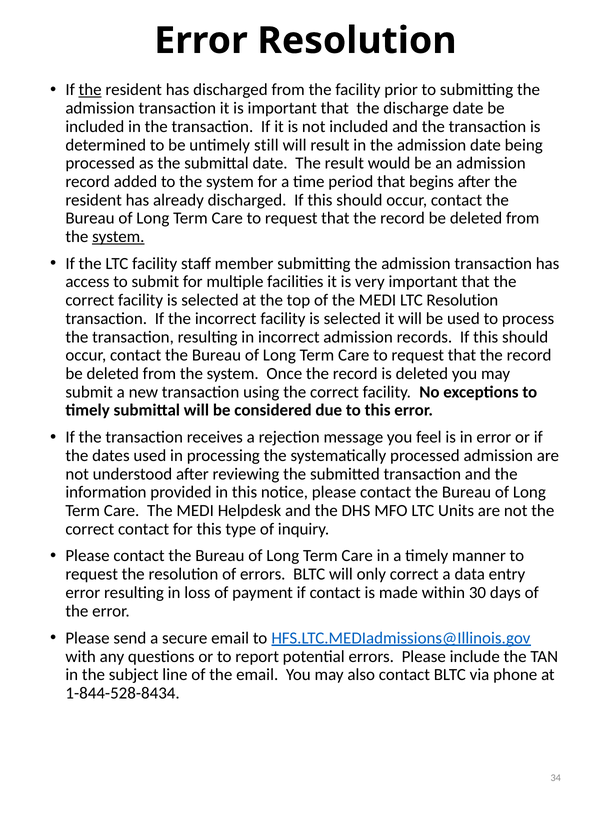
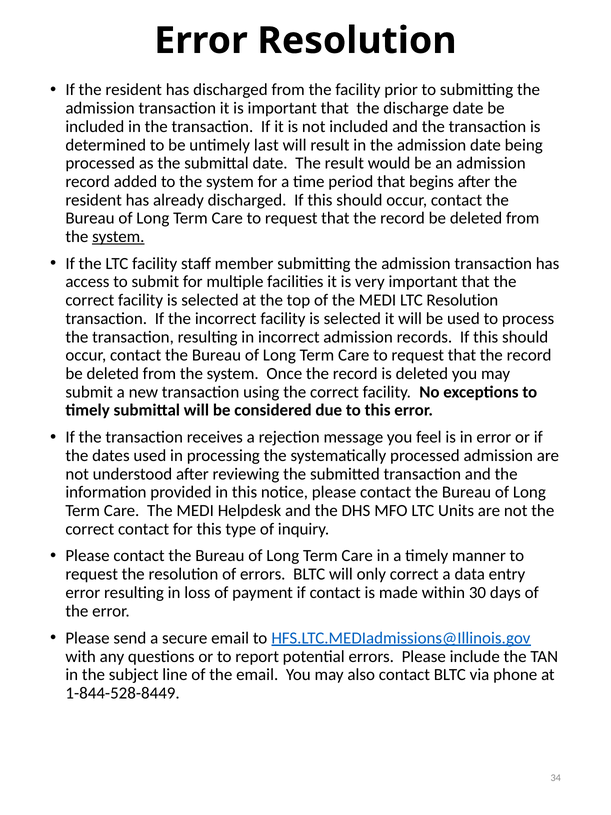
the underline: present -> none (90, 90)
still: still -> last (266, 145)
1-844-528-8434: 1-844-528-8434 -> 1-844-528-8449 (123, 693)
